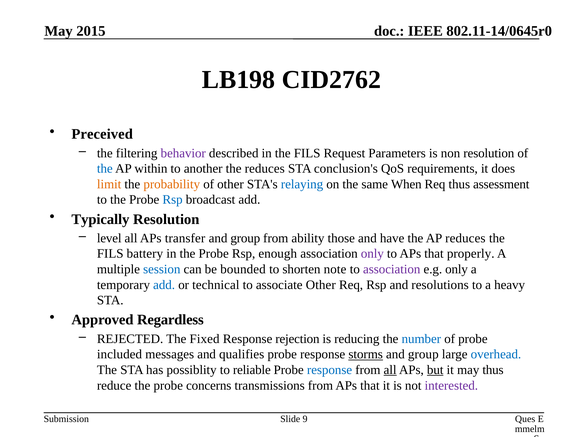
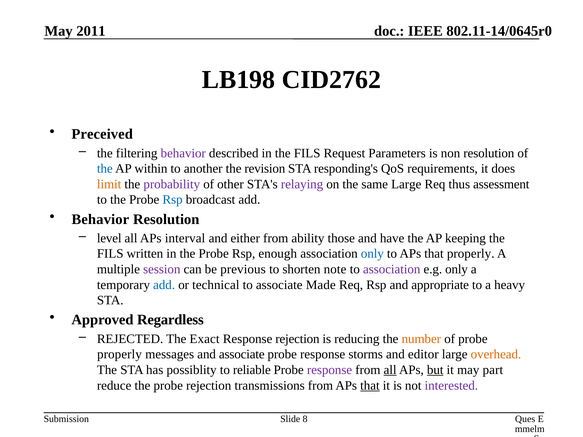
2015: 2015 -> 2011 (91, 31)
the reduces: reduces -> revision (265, 169)
conclusion's: conclusion's -> responding's (346, 169)
probability colour: orange -> purple (172, 184)
relaying colour: blue -> purple (302, 184)
same When: When -> Large (406, 184)
Typically: Typically -> Behavior (100, 219)
transfer: transfer -> interval (185, 238)
group: group -> either (245, 238)
AP reduces: reduces -> keeping (465, 238)
battery: battery -> written (145, 254)
only colour: purple -> blue (372, 254)
session colour: blue -> purple (162, 269)
bounded: bounded -> previous (243, 269)
associate Other: Other -> Made (321, 285)
resolutions: resolutions -> appropriate (440, 285)
Fixed: Fixed -> Exact (205, 339)
number colour: blue -> orange (421, 339)
included: included -> properly (119, 355)
and qualifies: qualifies -> associate (242, 355)
storms underline: present -> none (366, 355)
group: group -> editor (423, 355)
overhead colour: blue -> orange (496, 355)
response colour: blue -> purple (330, 370)
may thus: thus -> part (493, 370)
probe concerns: concerns -> rejection (209, 386)
that underline: none -> present (370, 386)
9: 9 -> 8 (305, 419)
